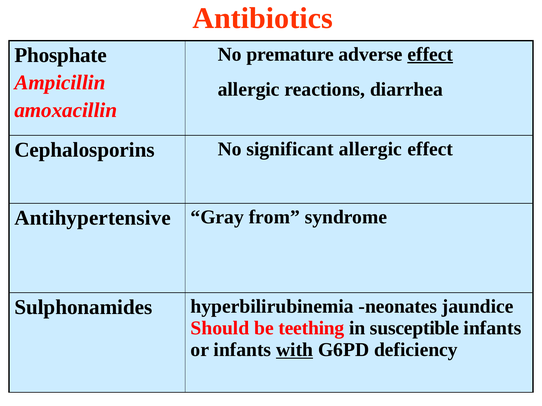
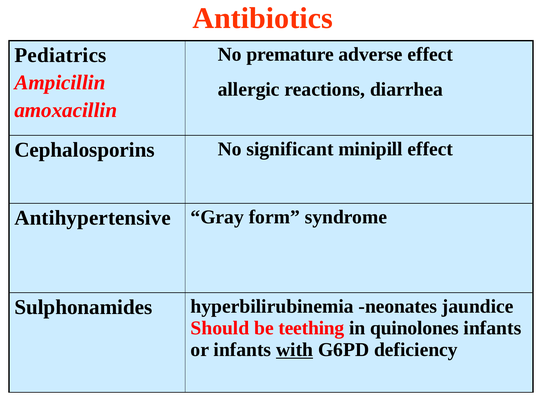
effect underline: present -> none (430, 54)
Phosphate: Phosphate -> Pediatrics (60, 55)
significant allergic: allergic -> minipill (371, 149)
from: from -> form (274, 217)
susceptible: susceptible -> quinolones (415, 328)
